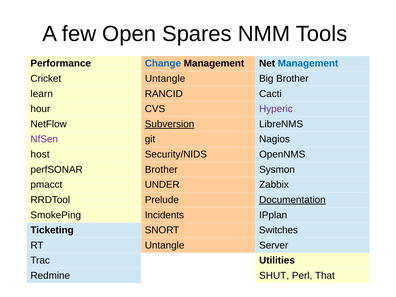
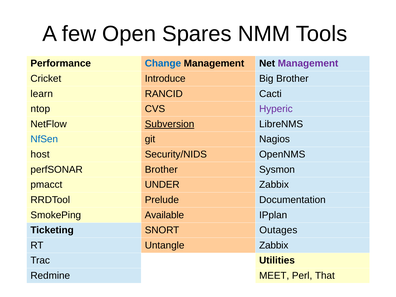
Management colour: blue -> purple (308, 63)
Cricket Untangle: Untangle -> Introduce (165, 79)
hour: hour -> ntop (40, 109)
NfSen colour: purple -> blue (44, 139)
Documentation underline: present -> none (292, 200)
Incidents: Incidents -> Available (164, 215)
Switches: Switches -> Outages (278, 230)
Untangle Server: Server -> Zabbix (274, 245)
SHUT: SHUT -> MEET (274, 276)
